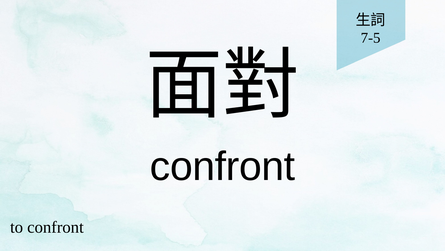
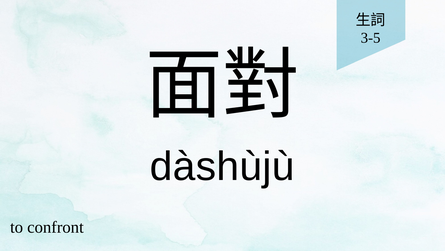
7-5: 7-5 -> 3-5 (371, 38)
confront: confront -> dàshùjù (222, 166)
